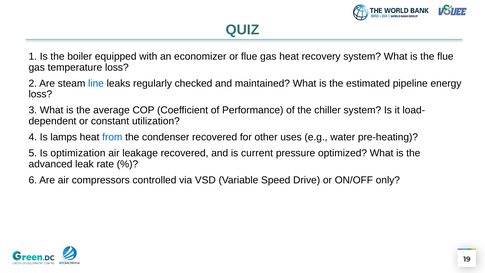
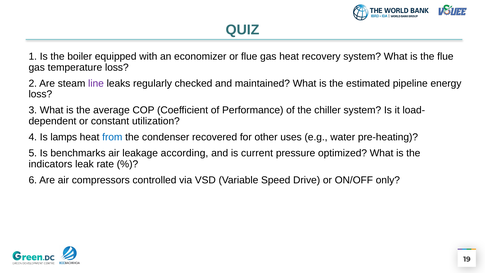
line colour: blue -> purple (96, 83)
optimization: optimization -> benchmarks (78, 153)
leakage recovered: recovered -> according (185, 153)
advanced: advanced -> indicators (50, 164)
